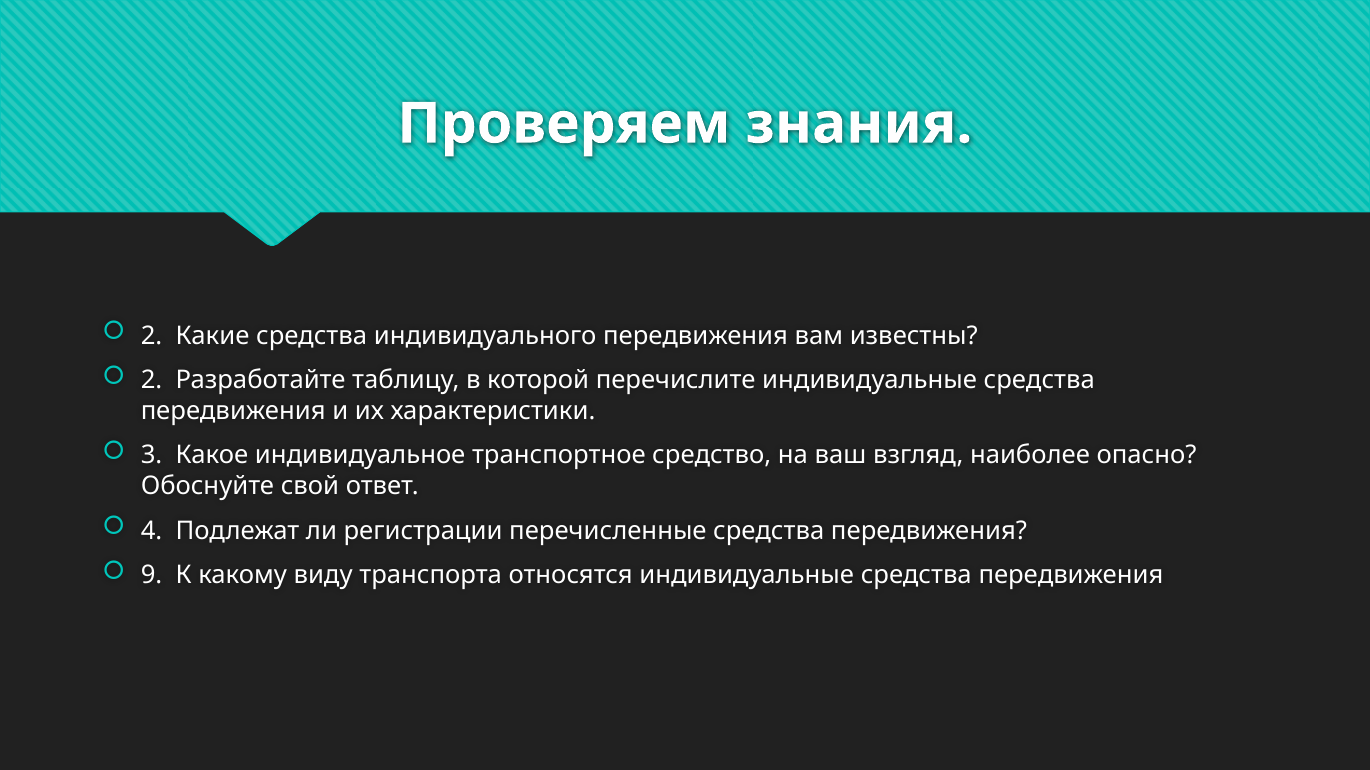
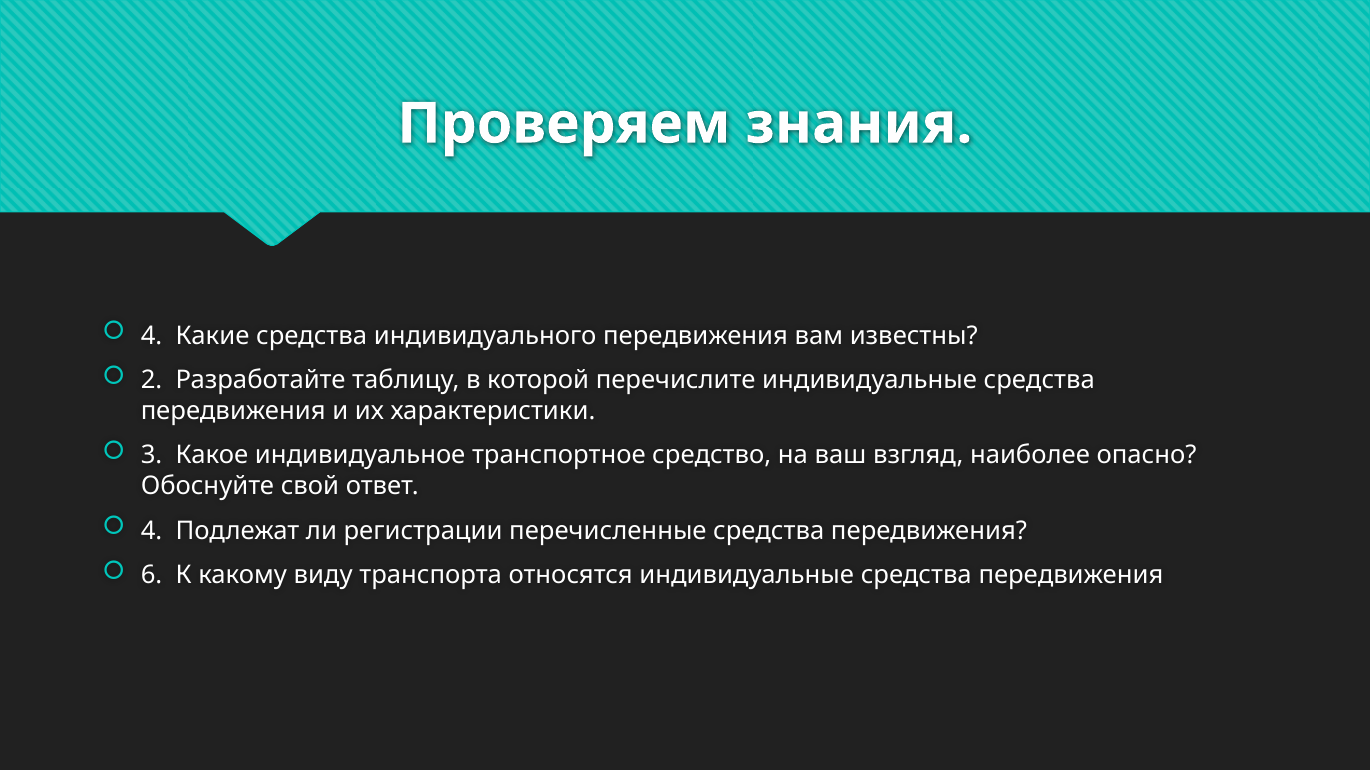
2: 2 -> 4 (152, 336)
9: 9 -> 6 (152, 576)
